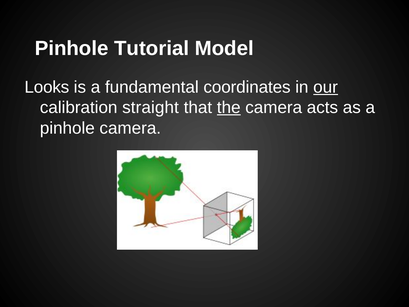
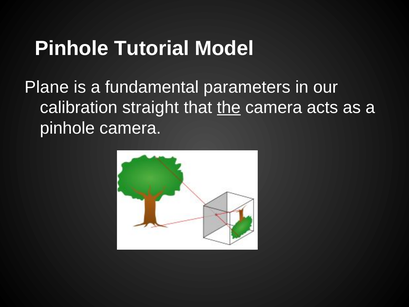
Looks: Looks -> Plane (47, 87)
coordinates: coordinates -> parameters (247, 87)
our underline: present -> none (326, 87)
